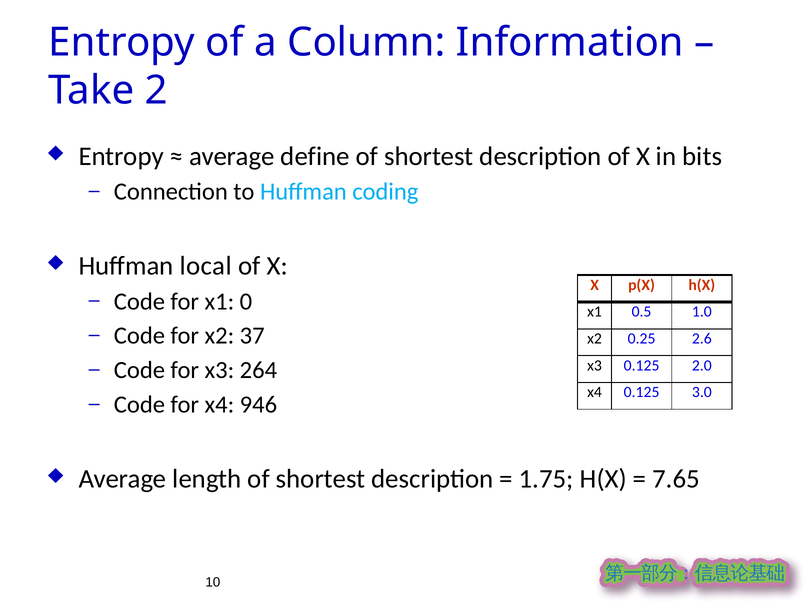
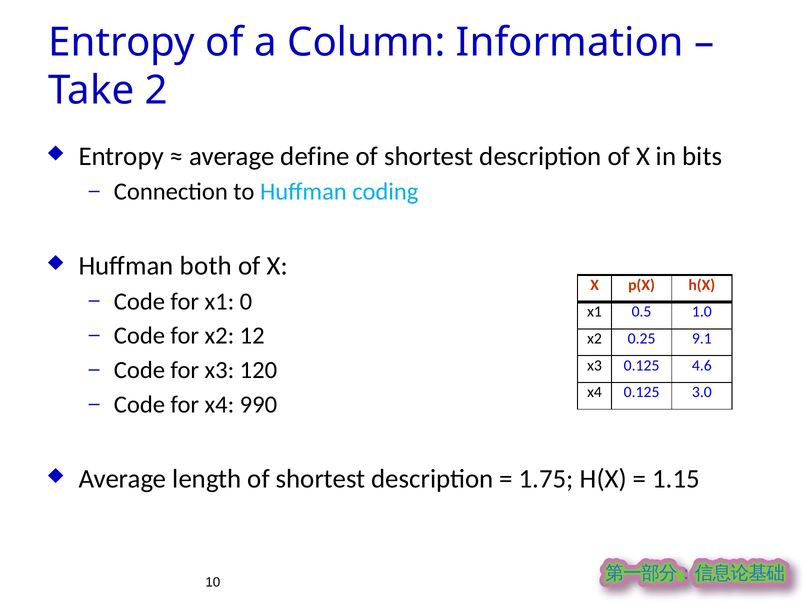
local: local -> both (206, 266)
37: 37 -> 12 (252, 336)
2.6: 2.6 -> 9.1 (702, 339)
2.0: 2.0 -> 4.6 (702, 366)
264: 264 -> 120 (258, 371)
946: 946 -> 990 (258, 405)
7.65: 7.65 -> 1.15 (676, 479)
